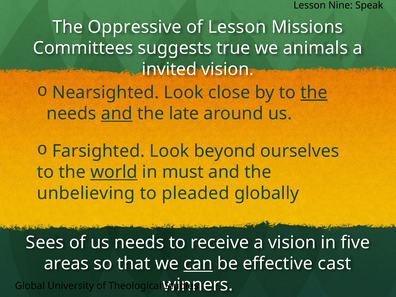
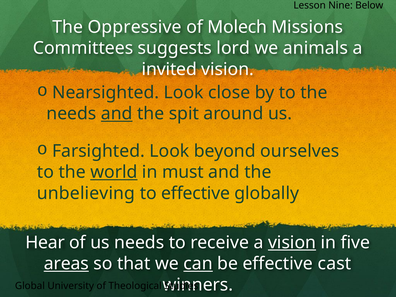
Speak: Speak -> Below (369, 5)
of Lesson: Lesson -> Molech (237, 27)
true: true -> lord (233, 48)
the underline: present -> none (314, 93)
late: late -> spit (184, 114)
to pleaded: pleaded -> effective (196, 193)
Sees: Sees -> Hear (45, 243)
vision underline: none -> present (292, 243)
areas underline: none -> present (66, 264)
